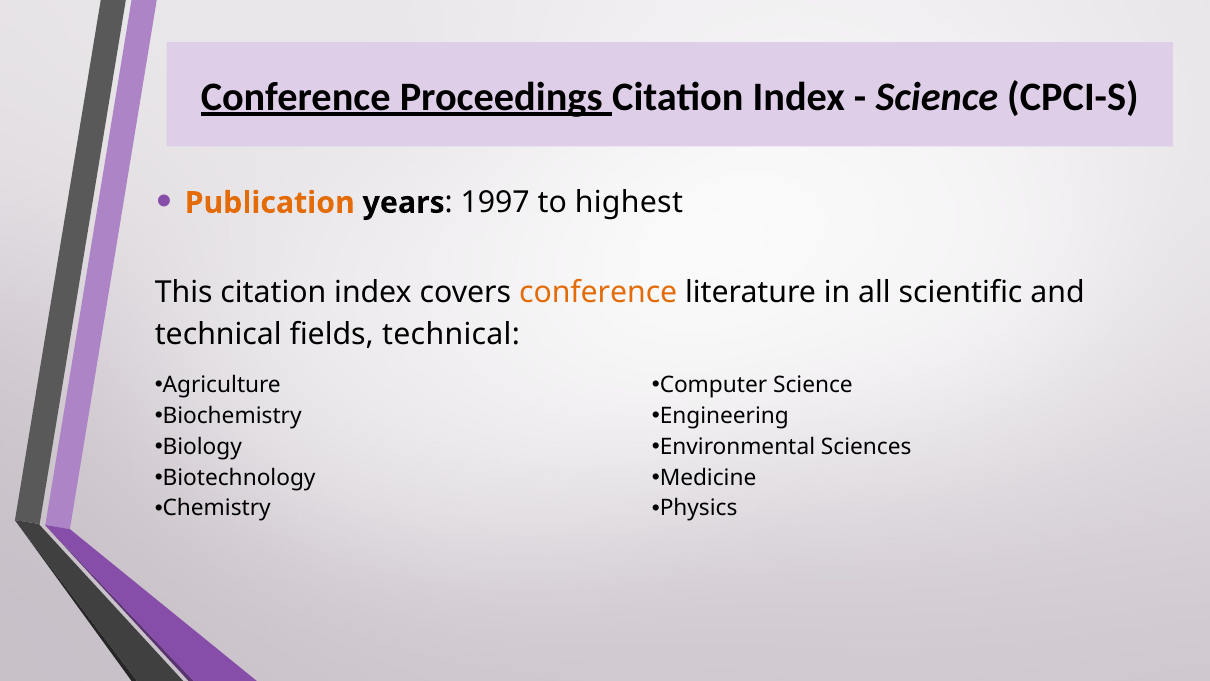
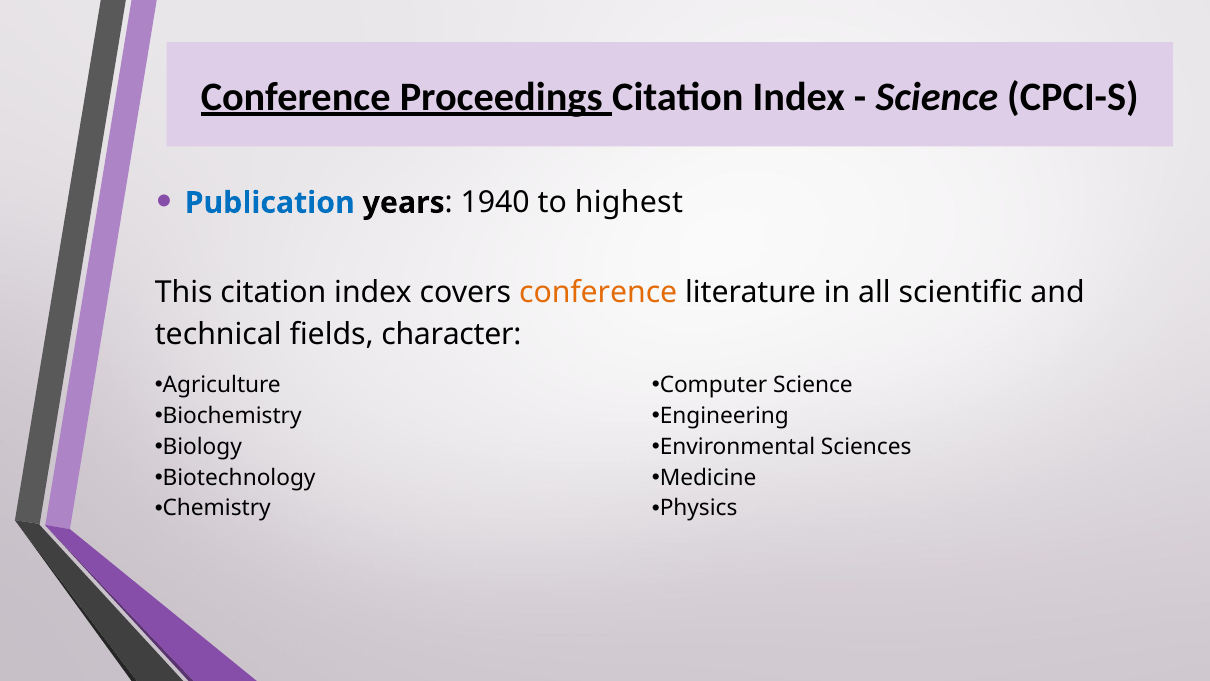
Publication colour: orange -> blue (270, 203)
1997: 1997 -> 1940 (495, 203)
fields technical: technical -> character (451, 334)
